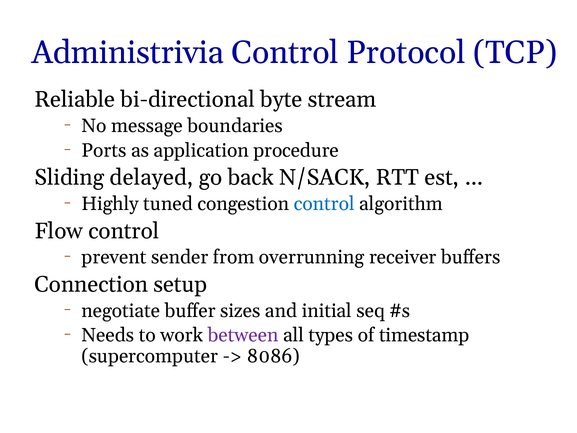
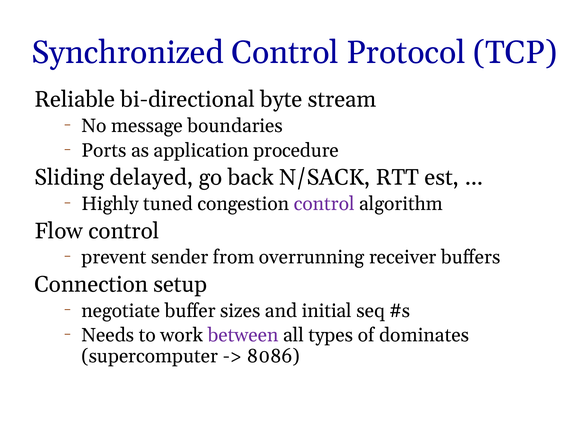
Administrivia: Administrivia -> Synchronized (128, 53)
control colour: blue -> purple (324, 204)
timestamp: timestamp -> dominates (424, 335)
